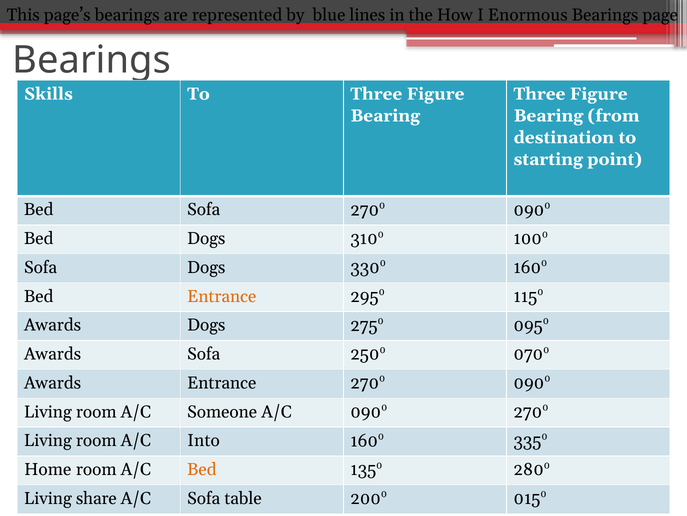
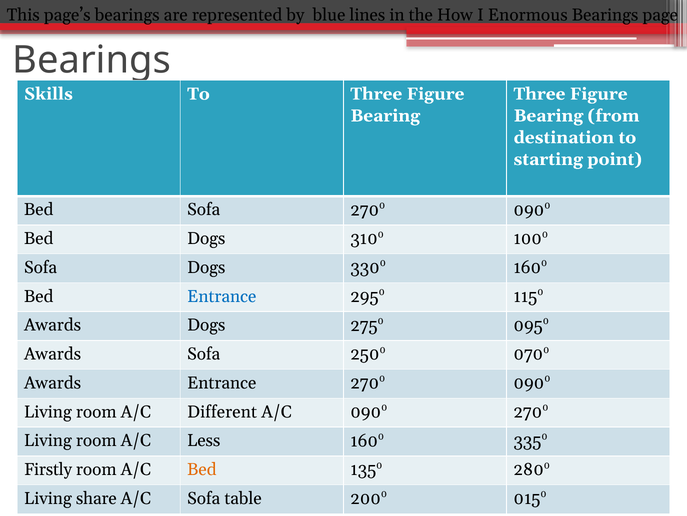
Entrance colour: orange -> blue (222, 296)
Someone: Someone -> Different (222, 411)
Into: Into -> Less (204, 440)
Home: Home -> Firstly (48, 469)
